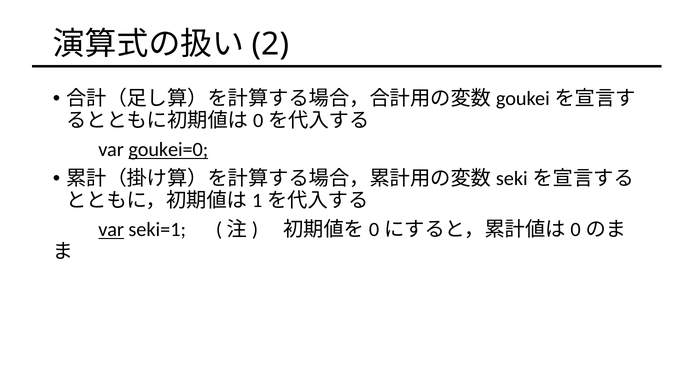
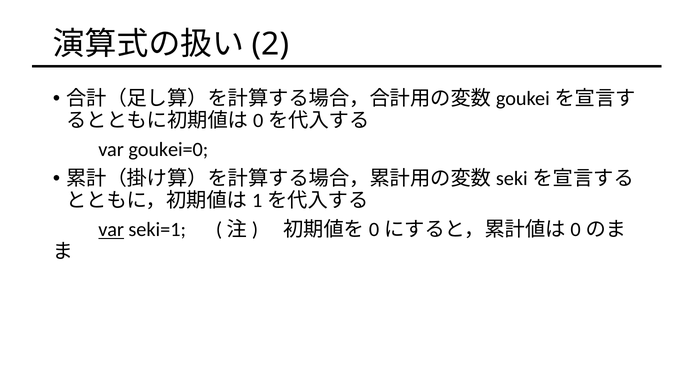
goukei=0 underline: present -> none (168, 150)
